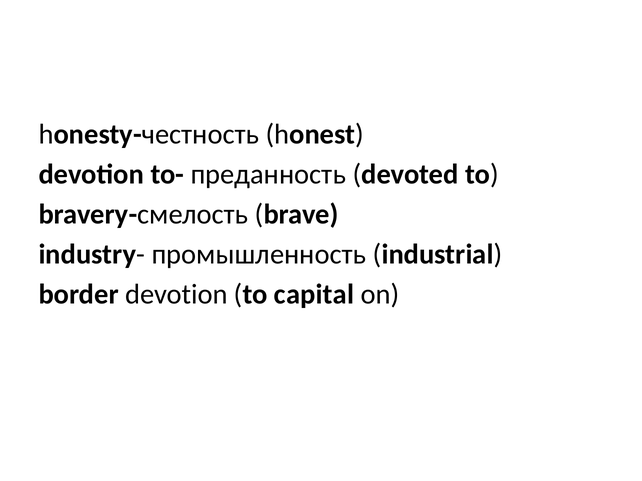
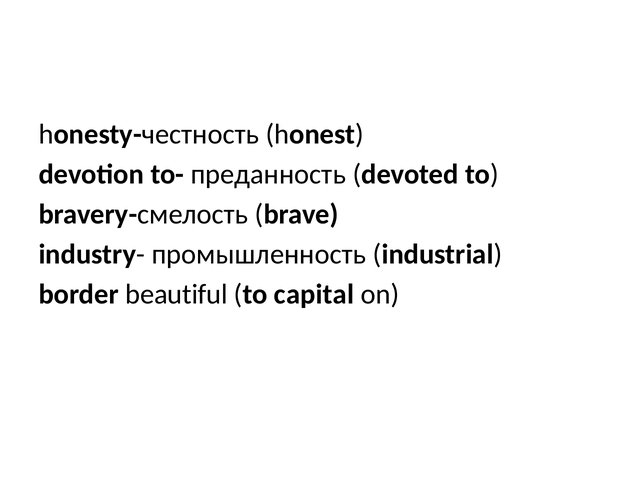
border devotion: devotion -> beautiful (176, 295)
